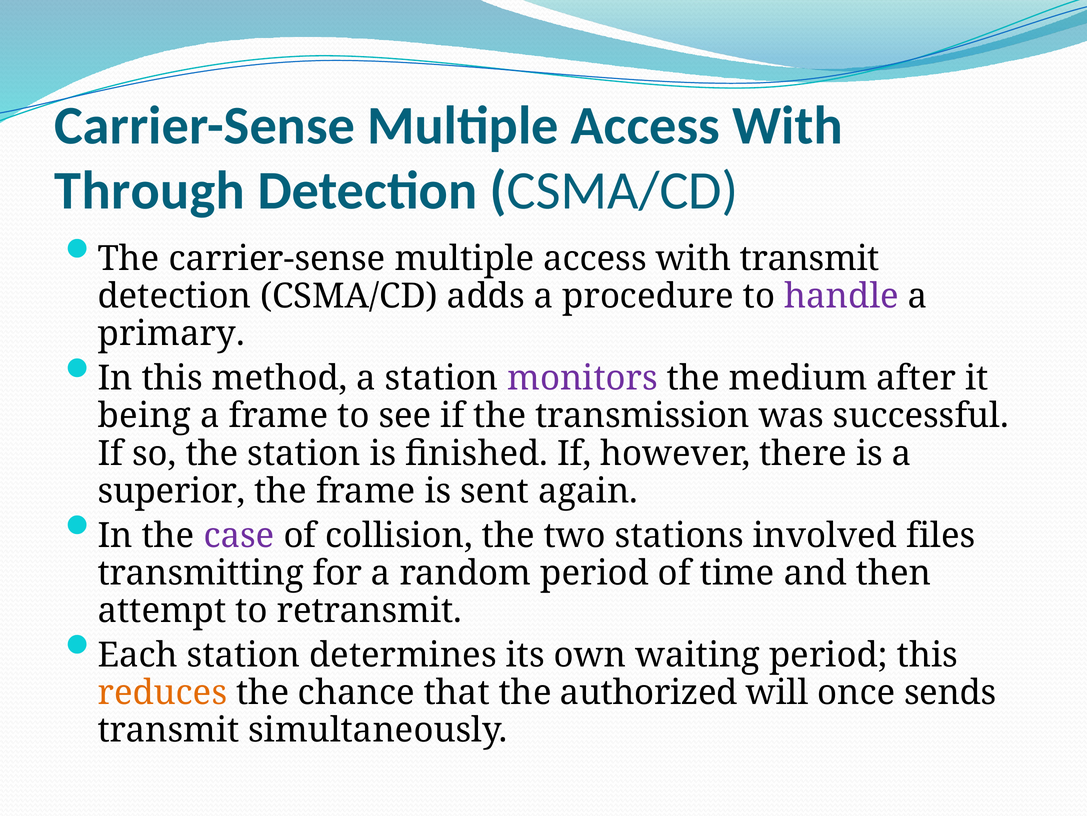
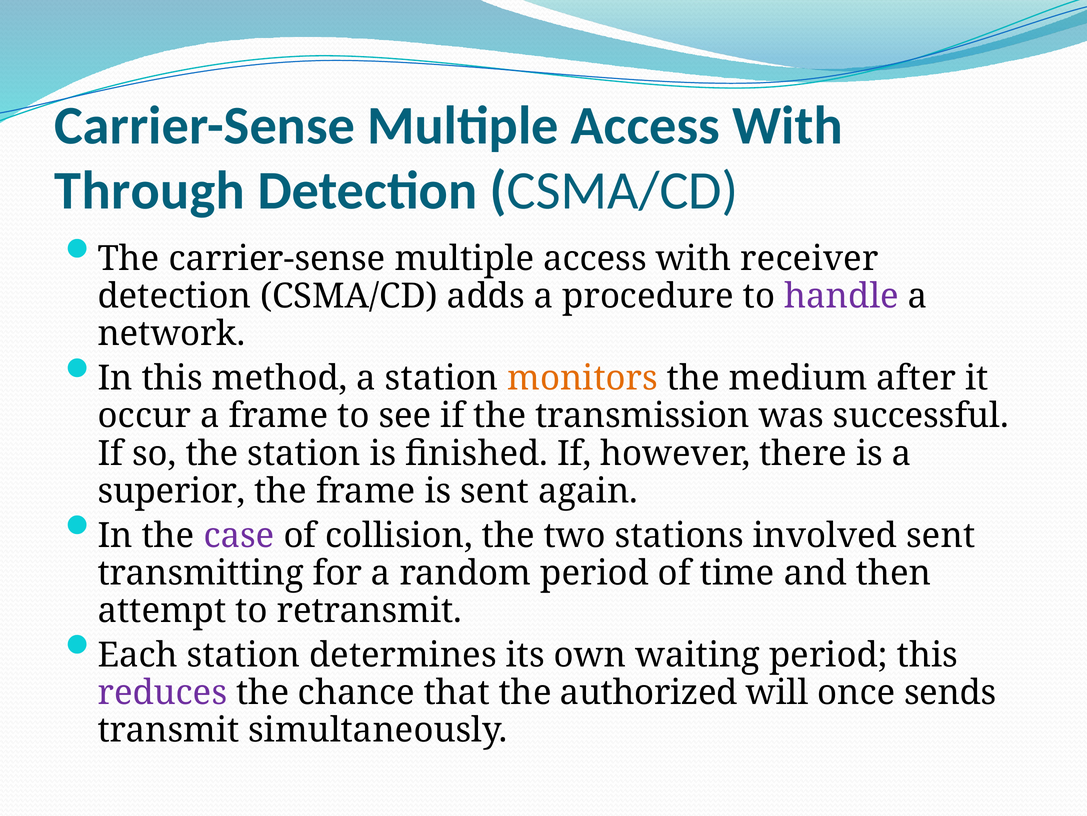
with transmit: transmit -> receiver (809, 259)
primary: primary -> network (172, 334)
monitors colour: purple -> orange (583, 378)
being: being -> occur (144, 416)
involved files: files -> sent (941, 535)
reduces colour: orange -> purple (162, 692)
